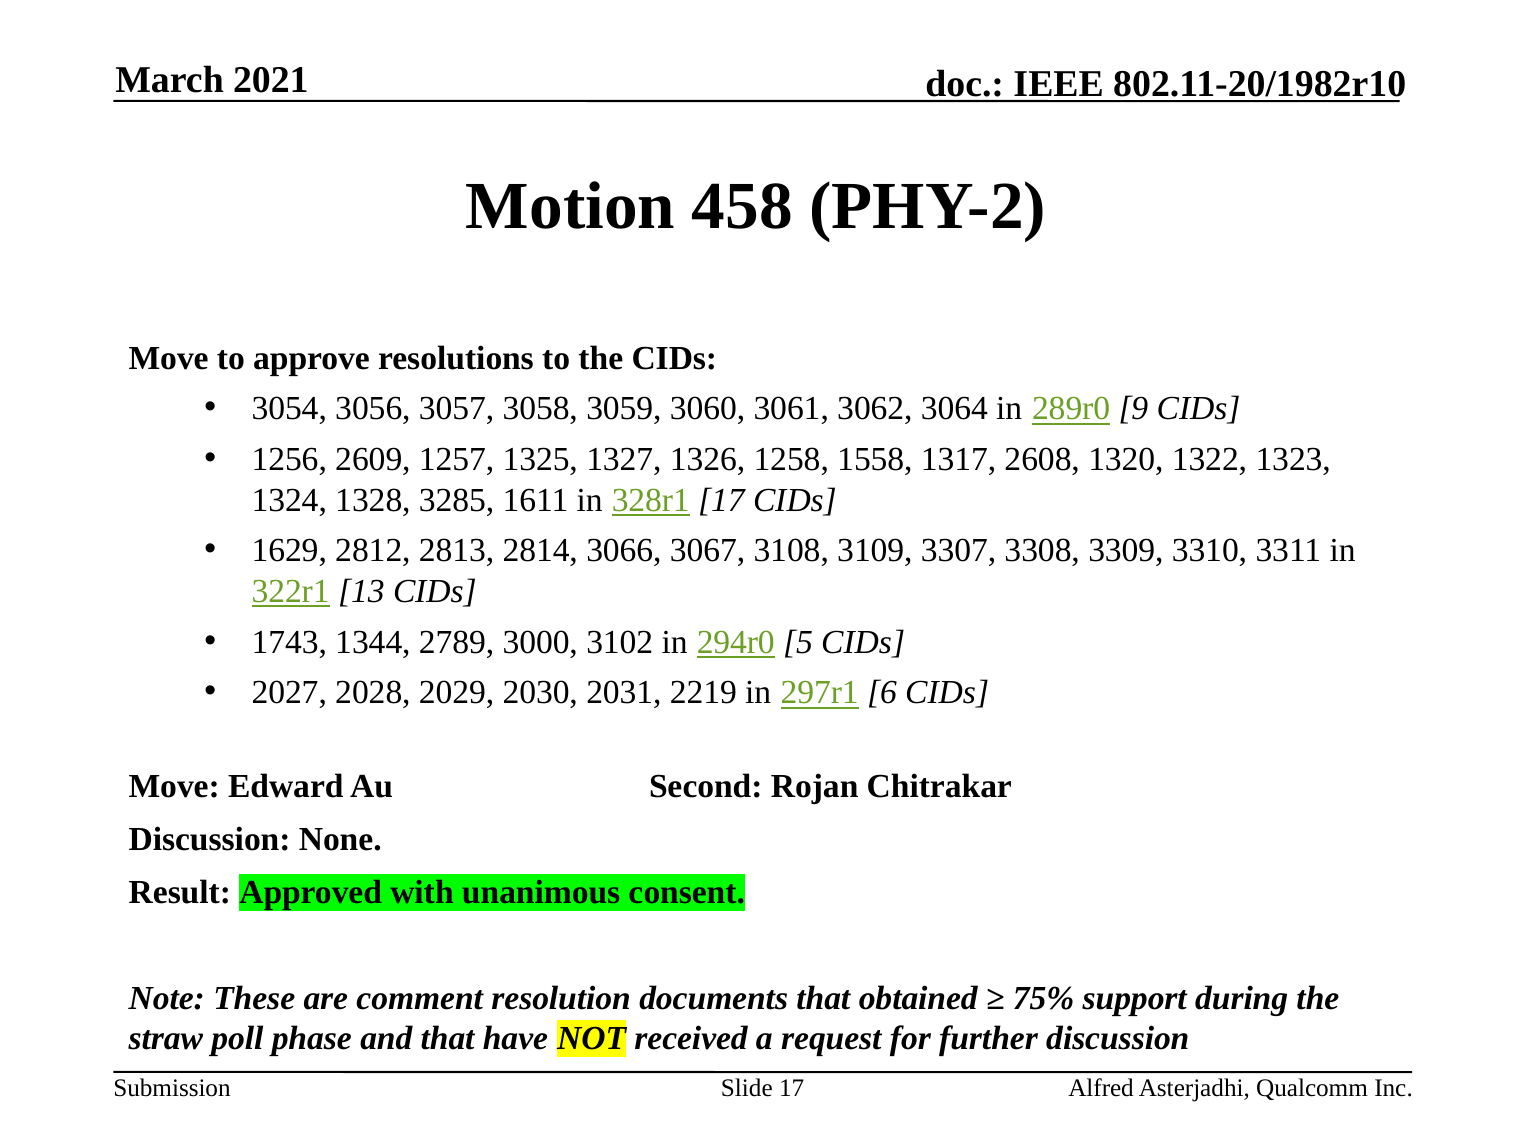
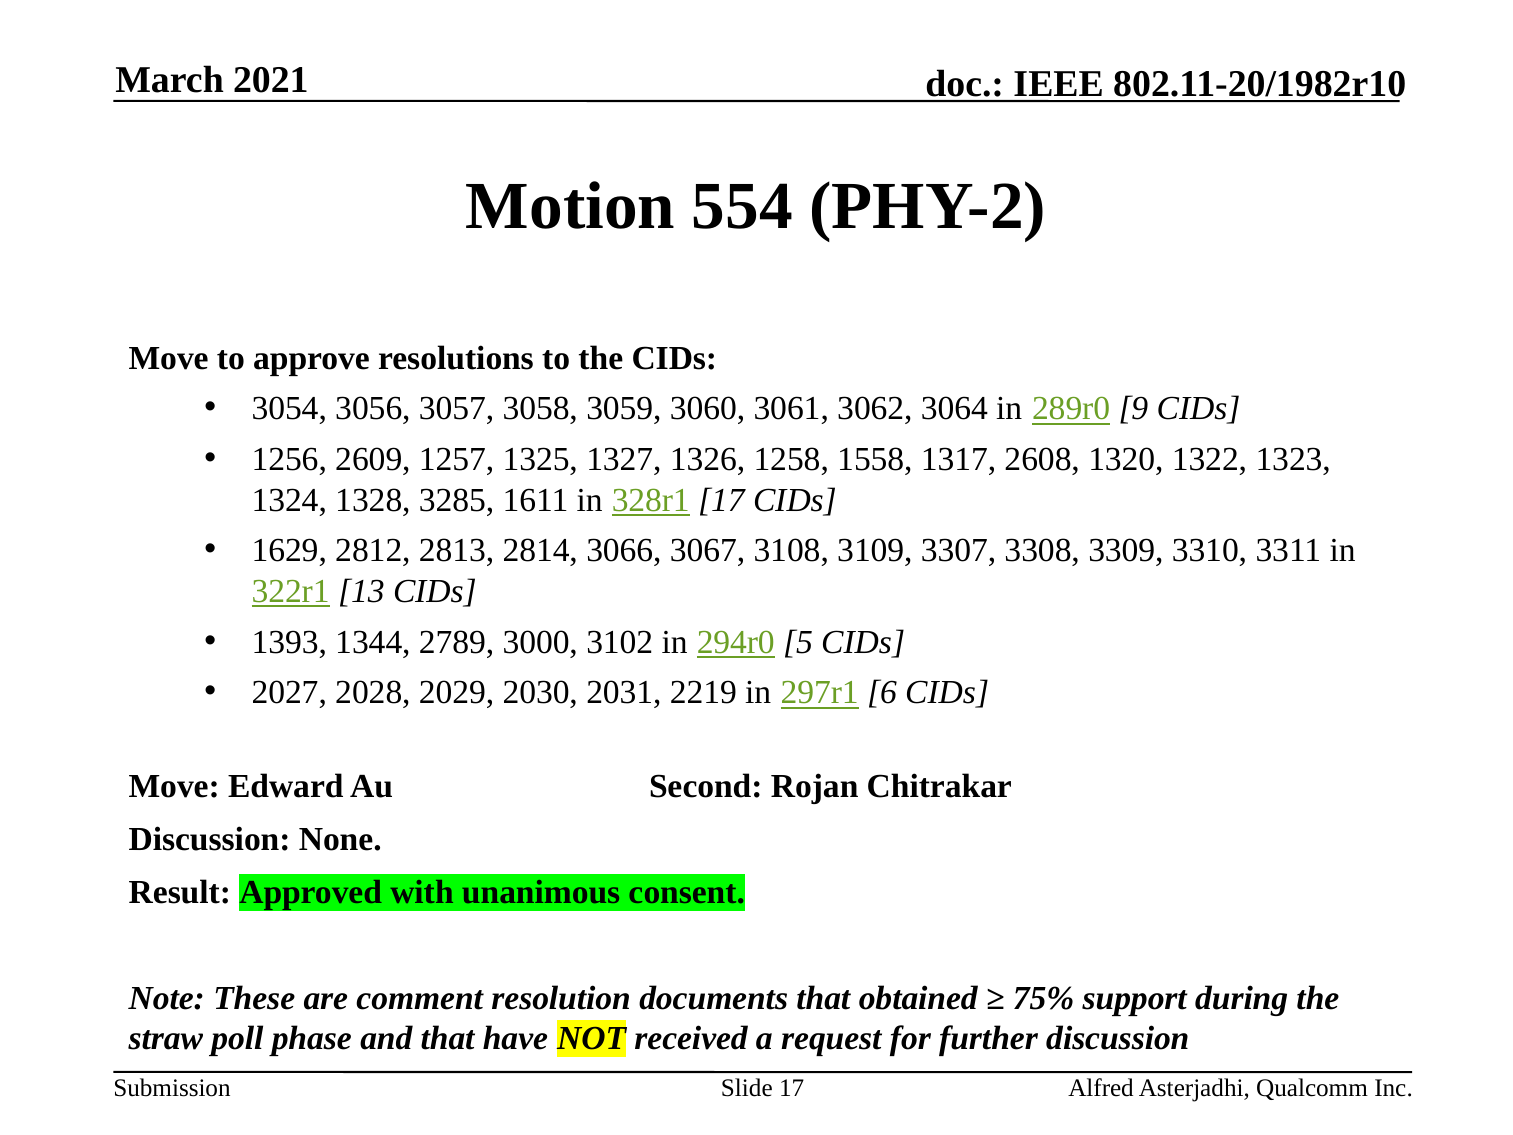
458: 458 -> 554 (742, 206)
1743: 1743 -> 1393 (289, 642)
